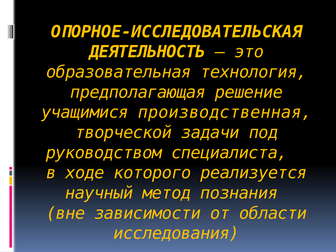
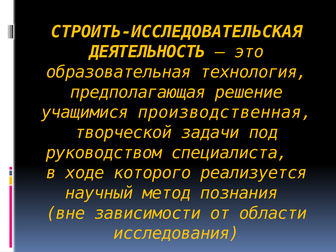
ОПОРНОЕ-ИССЛЕДОВАТЕЛЬСКАЯ: ОПОРНОЕ-ИССЛЕДОВАТЕЛЬСКАЯ -> СТРОИТЬ-ИССЛЕДОВАТЕЛЬСКАЯ (177, 32)
